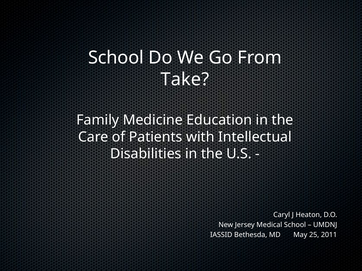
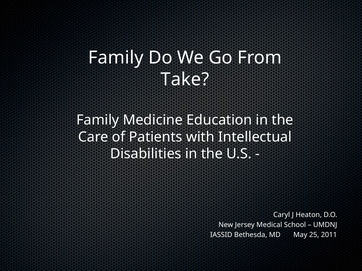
School: School -> Family (116, 58)
